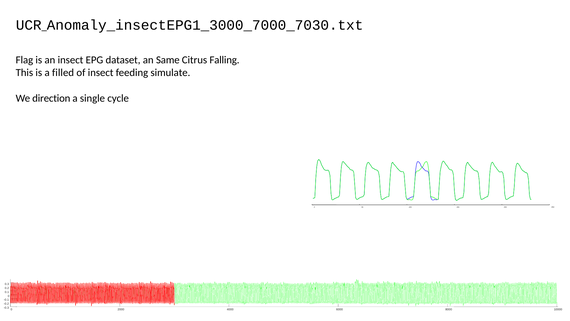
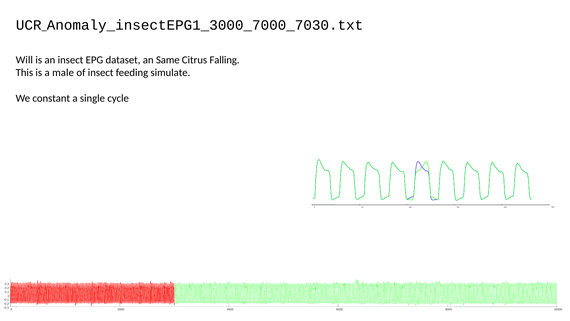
Flag: Flag -> Will (24, 60)
filled: filled -> male (63, 73)
direction: direction -> constant (51, 98)
